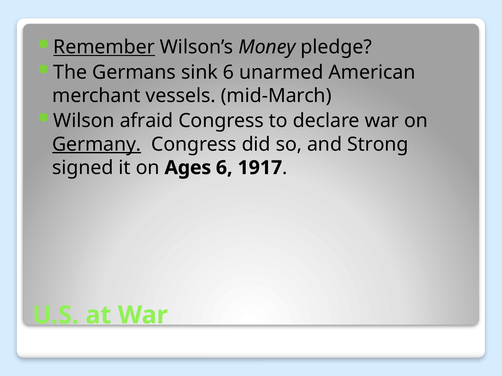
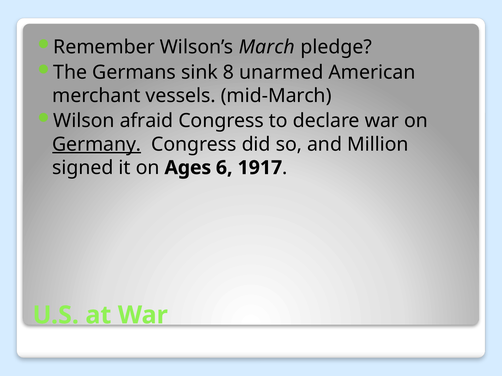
Remember underline: present -> none (104, 47)
Money: Money -> March (267, 47)
sink 6: 6 -> 8 (228, 72)
Strong: Strong -> Million (378, 144)
